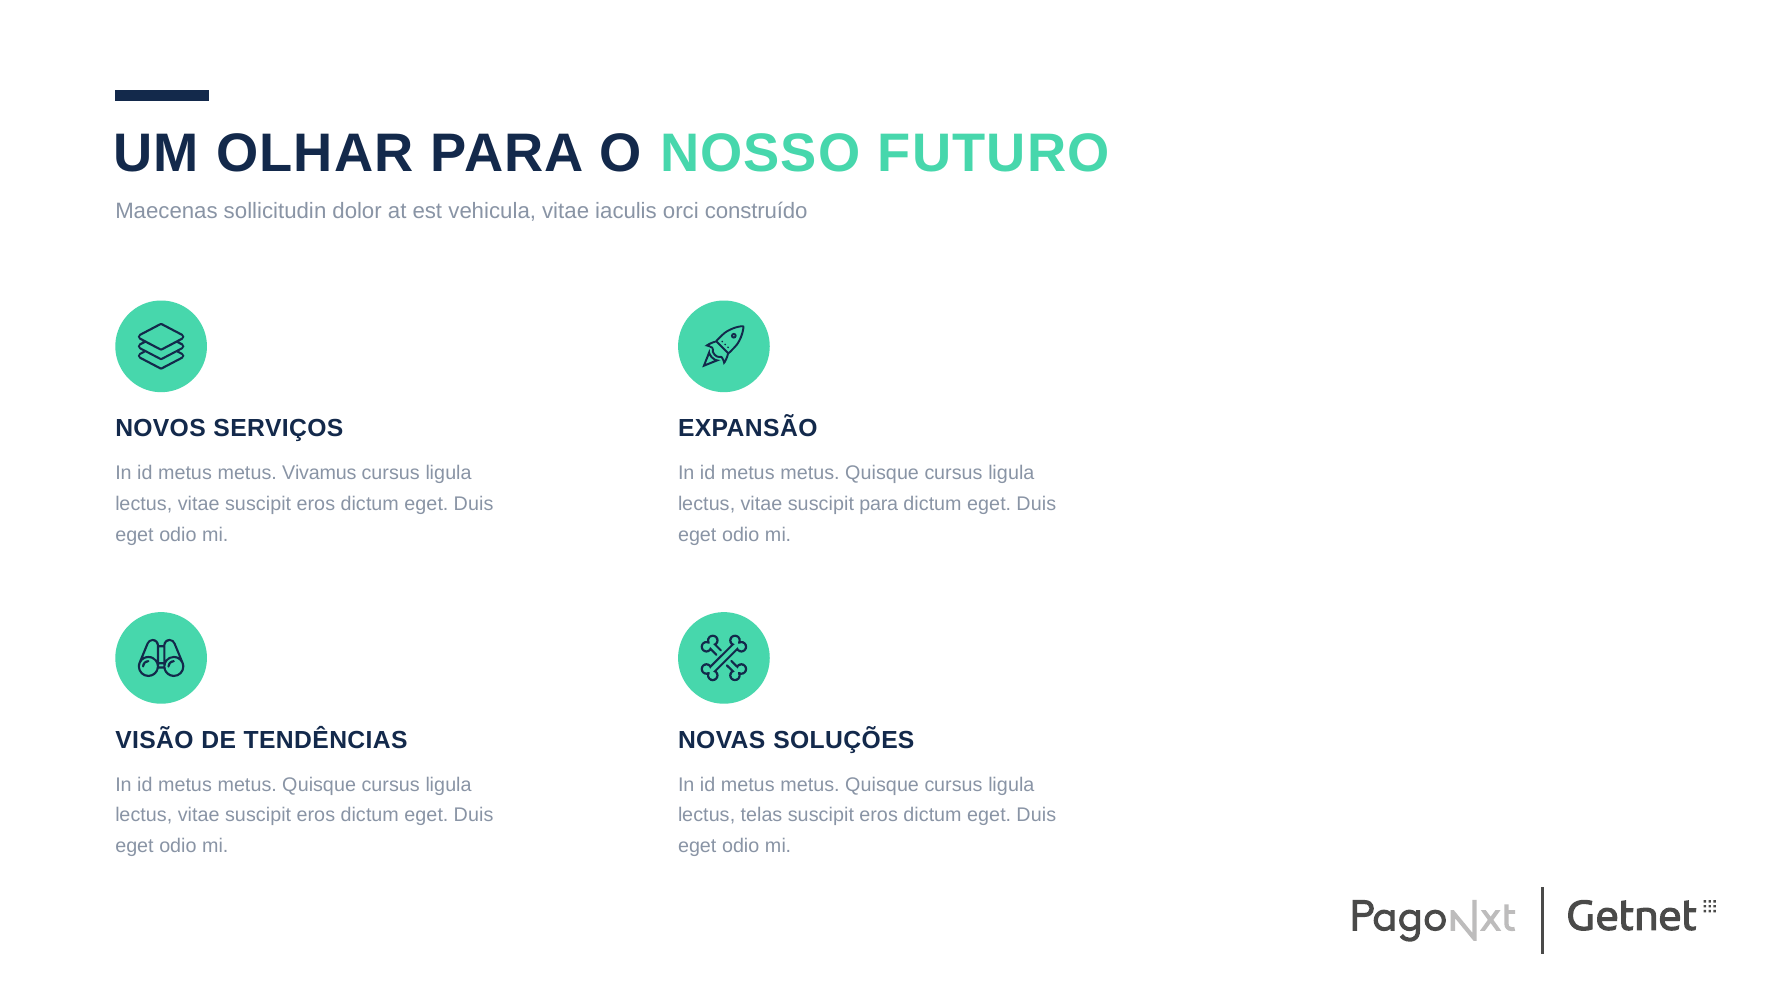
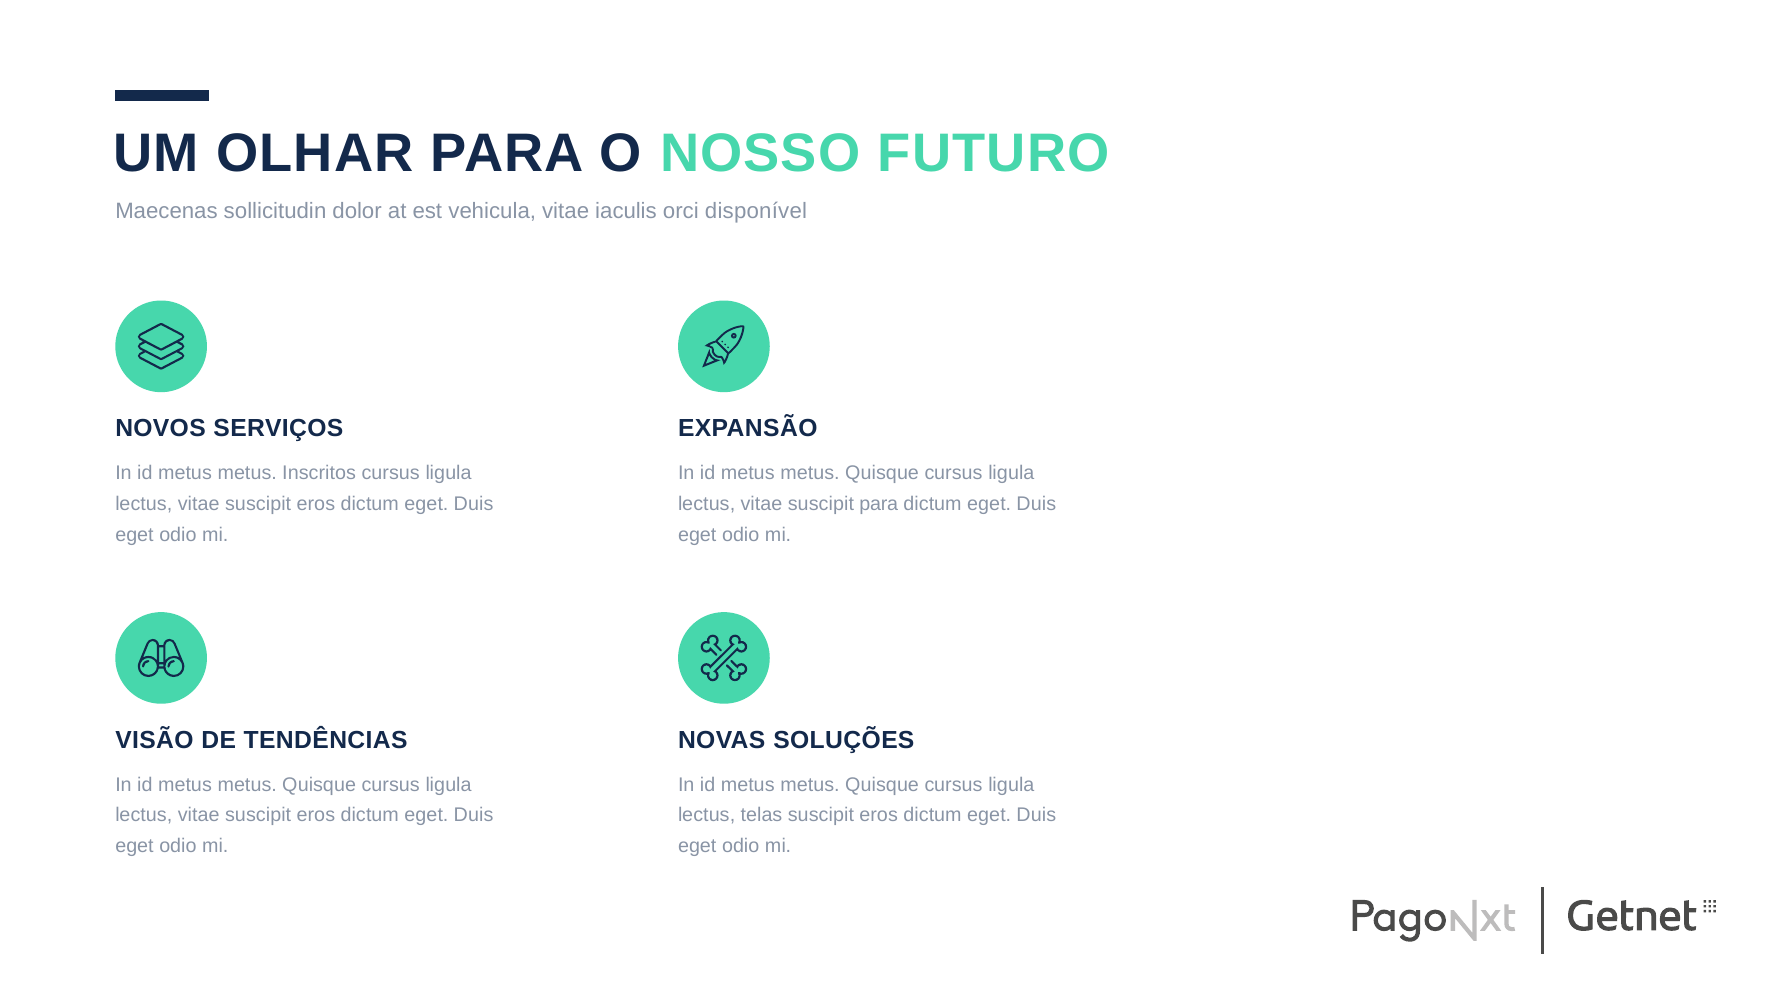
construído: construído -> disponível (756, 211)
Vivamus: Vivamus -> Inscritos (319, 473)
